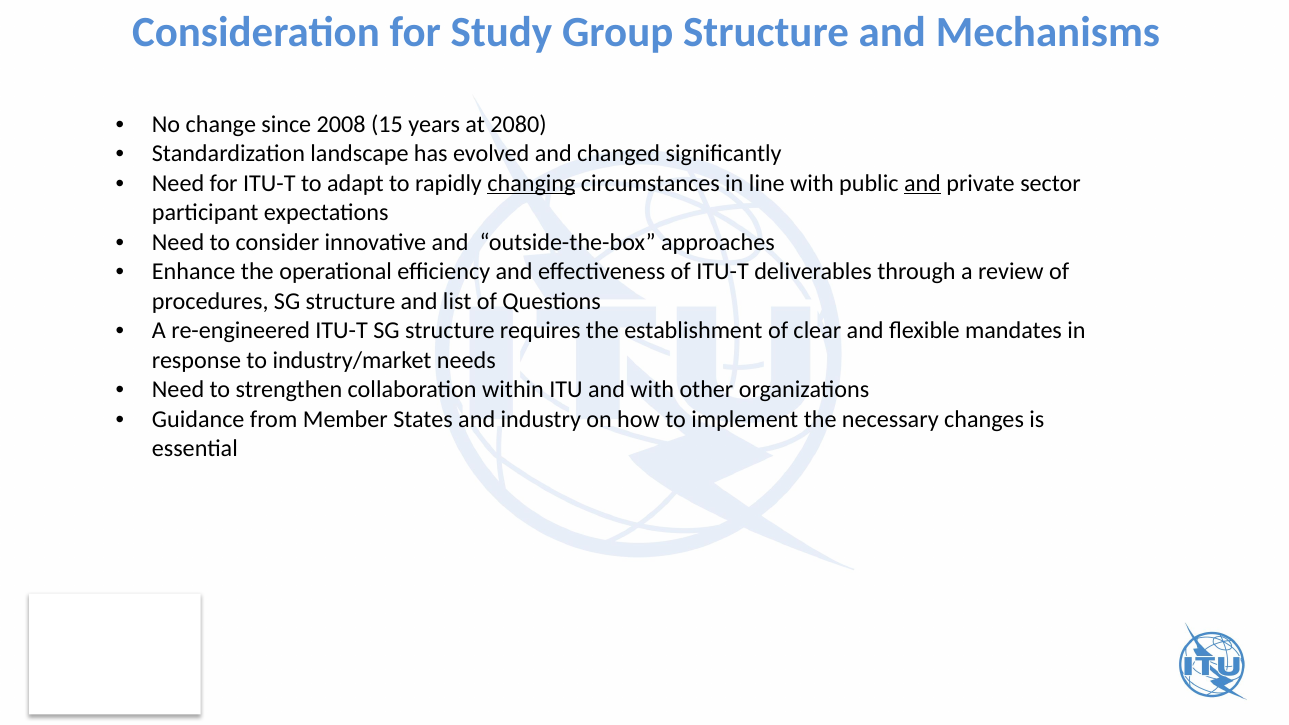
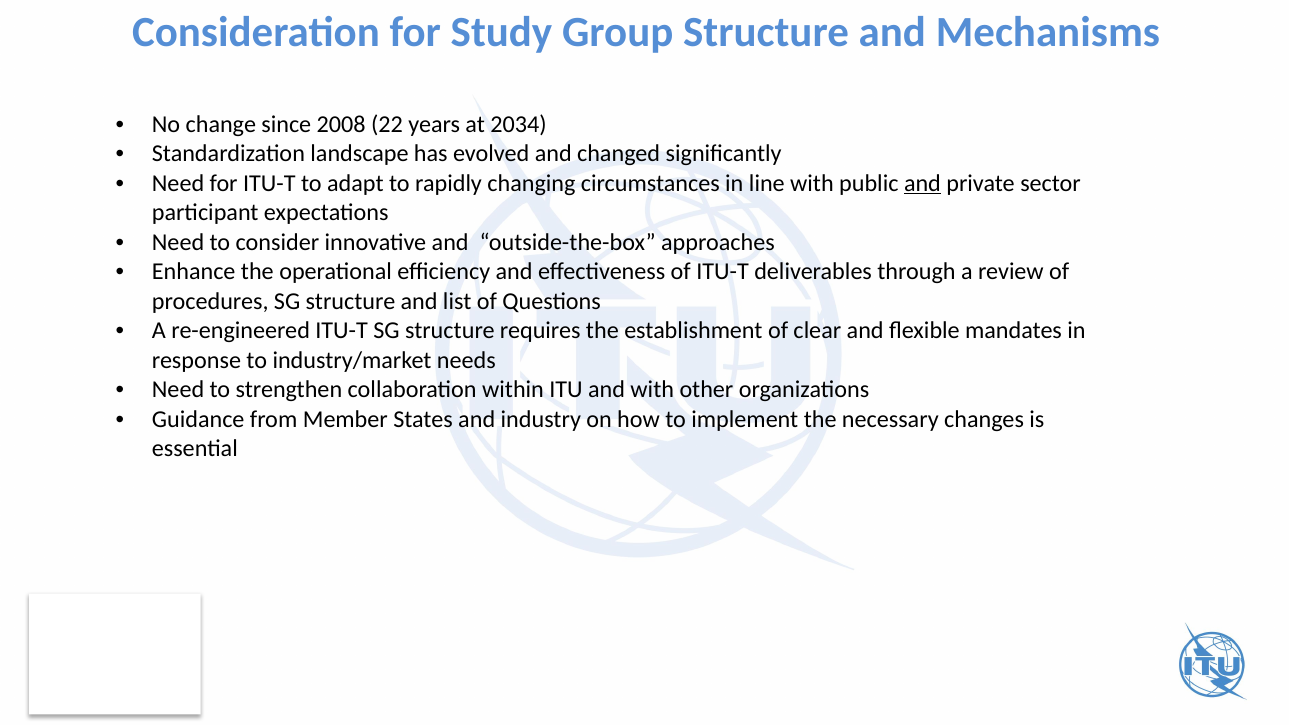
15: 15 -> 22 (387, 124)
2080: 2080 -> 2034 (519, 124)
changing underline: present -> none (531, 183)
